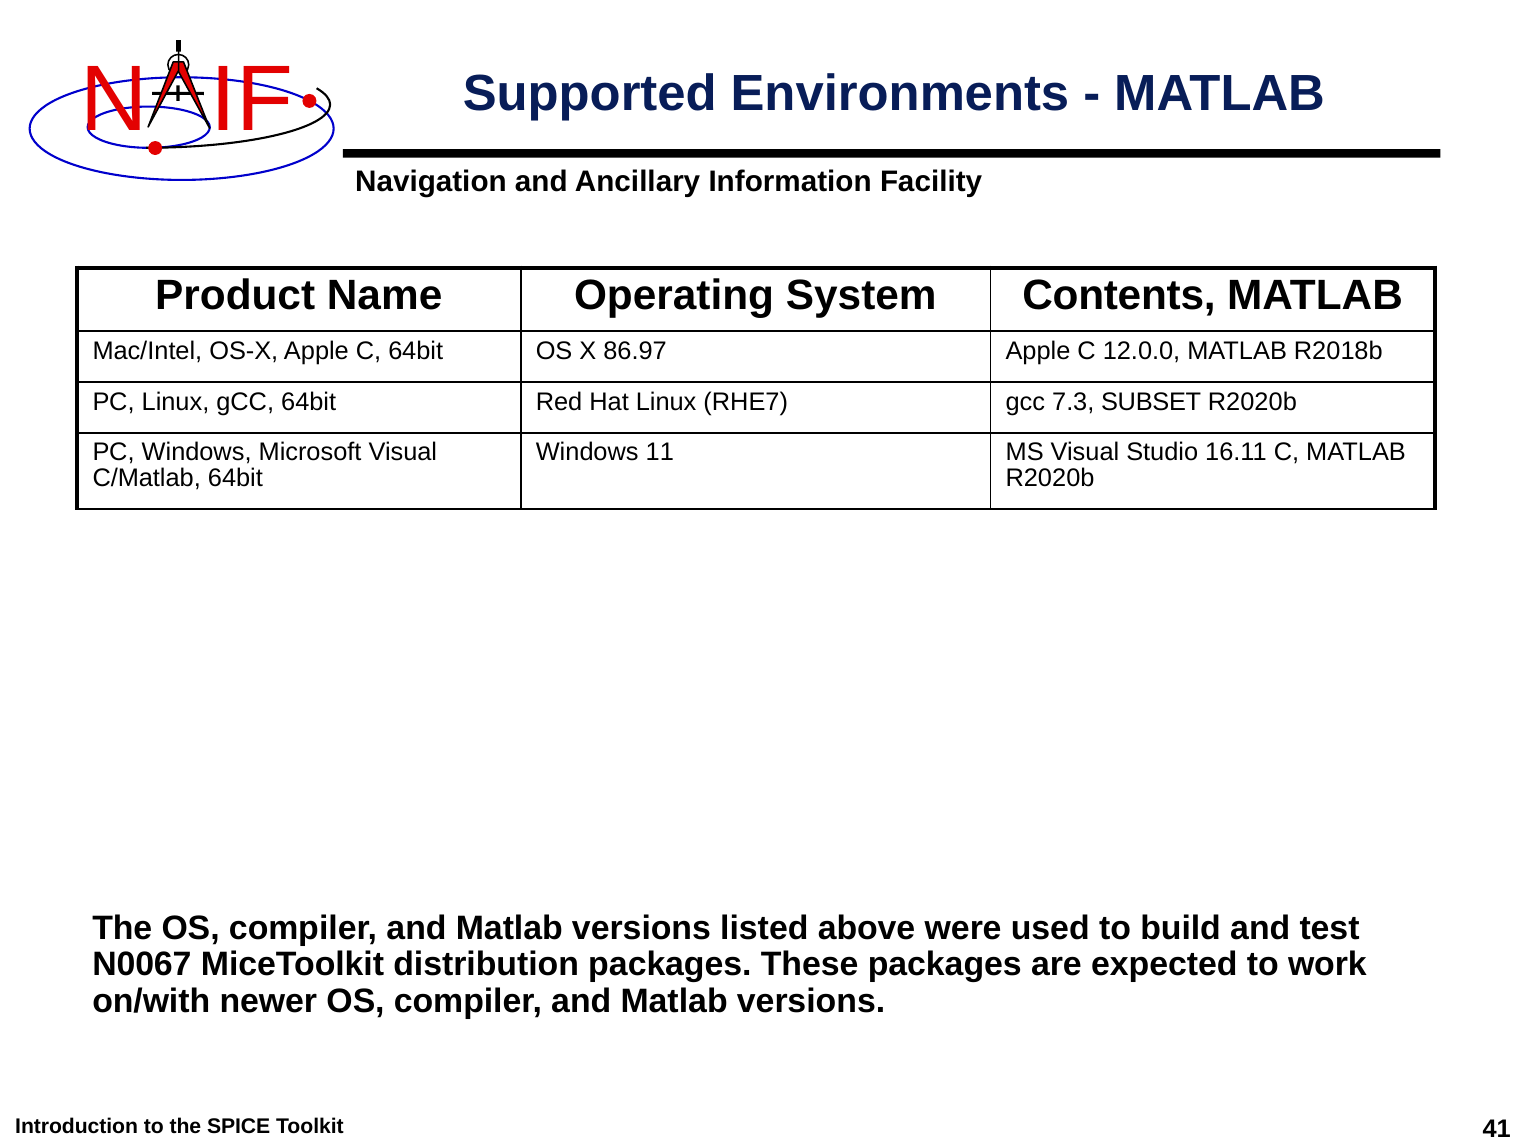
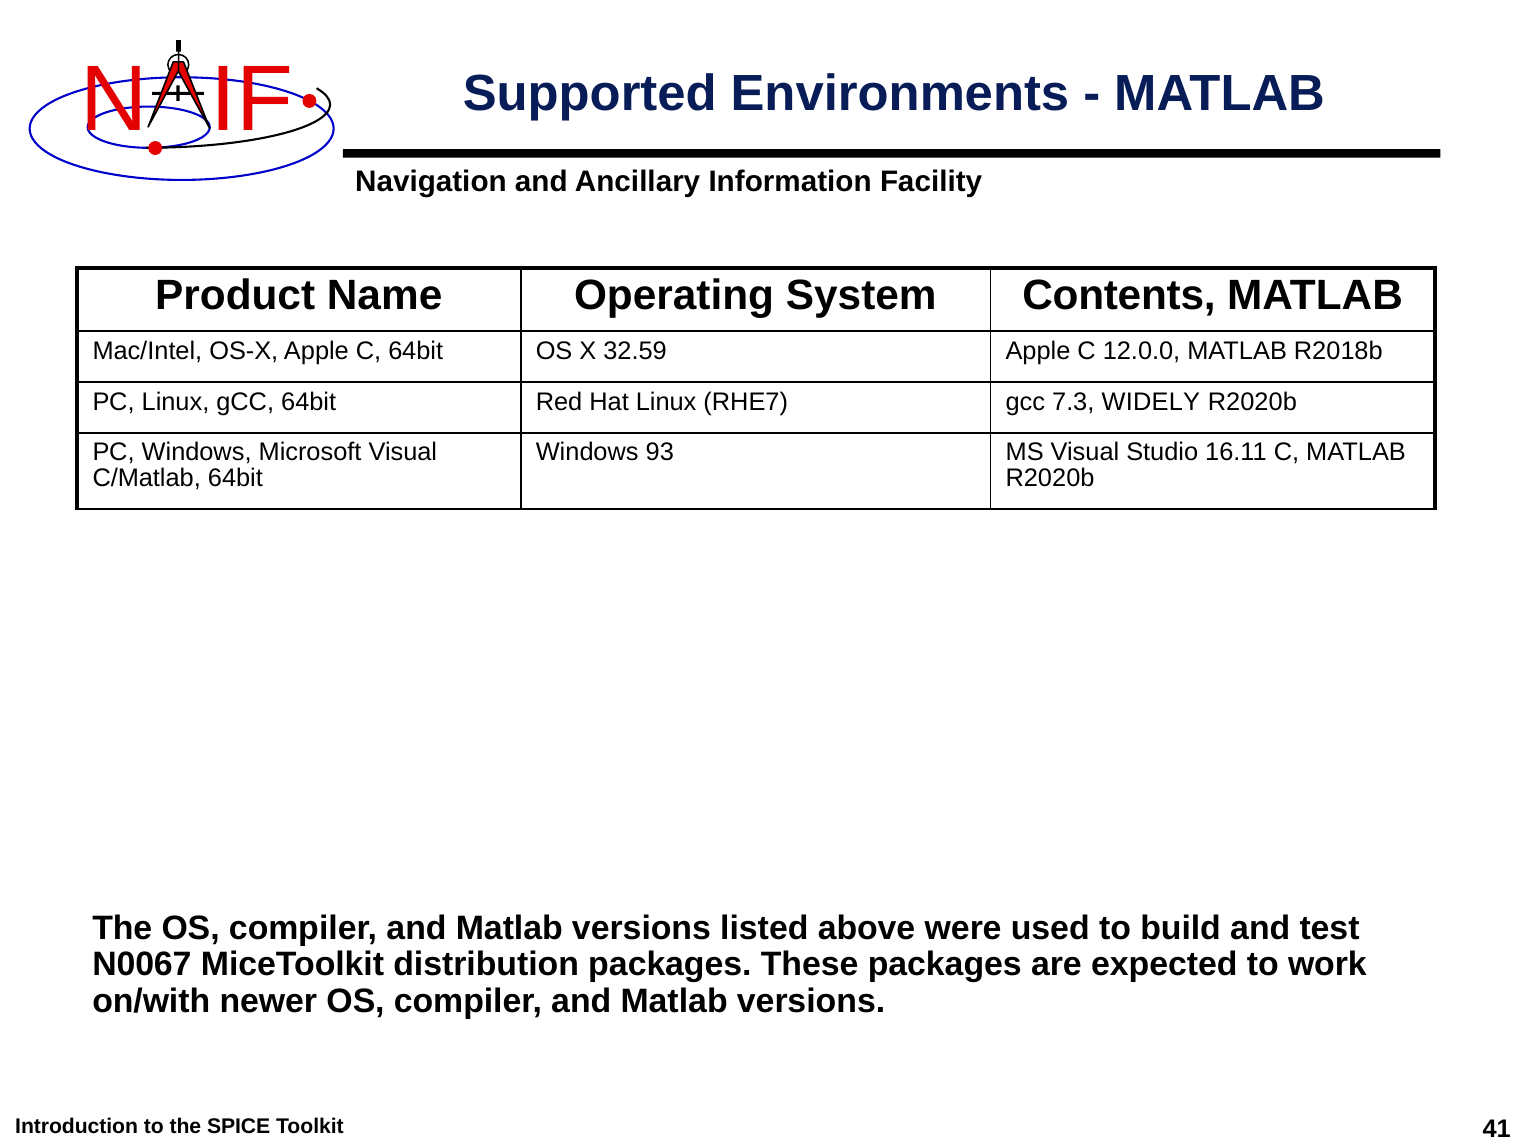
86.97: 86.97 -> 32.59 (635, 351)
SUBSET: SUBSET -> WIDELY (1151, 402)
11: 11 -> 93 (660, 452)
